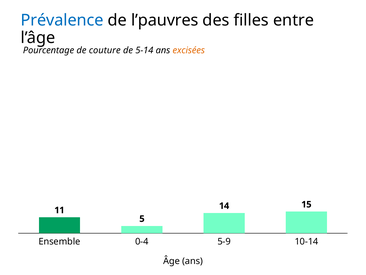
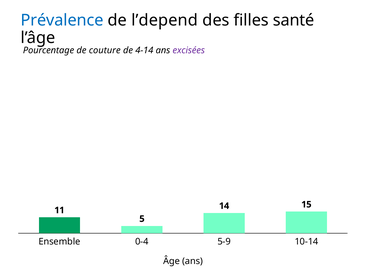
l’pauvres: l’pauvres -> l’depend (165, 20)
entre: entre -> santé (294, 20)
5-14: 5-14 -> 4-14 (144, 50)
excisées colour: orange -> purple (189, 50)
